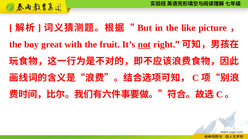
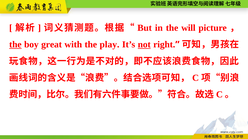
like: like -> will (188, 28)
the underline: none -> present (15, 45)
fruit: fruit -> play (110, 45)
